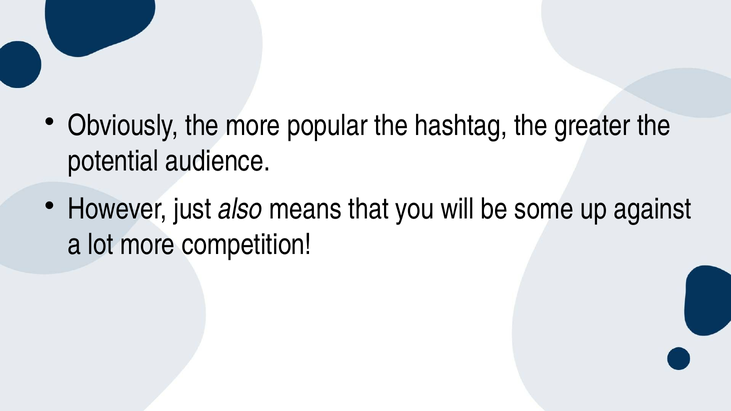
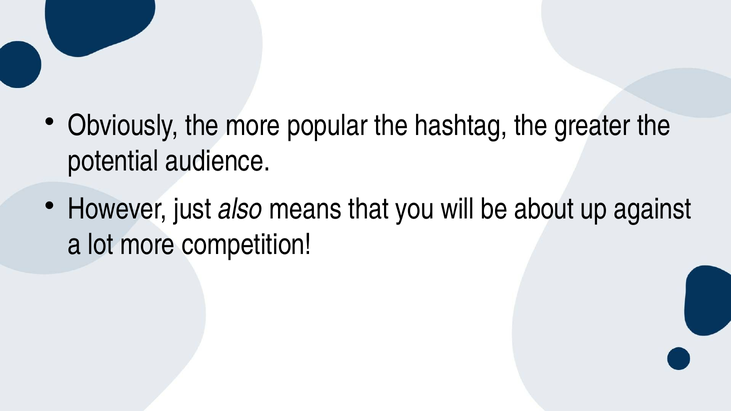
some: some -> about (544, 209)
